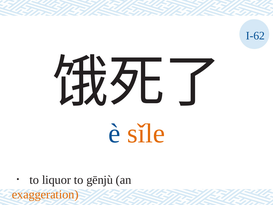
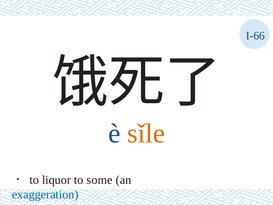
I-62: I-62 -> I-66 (255, 36)
gēnjù: gēnjù -> some (100, 180)
exaggeration colour: orange -> blue (45, 194)
